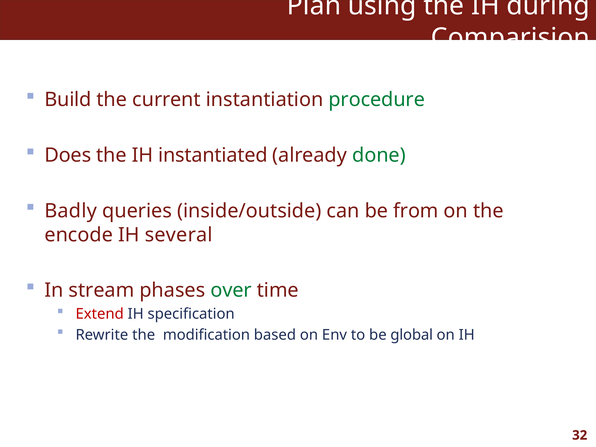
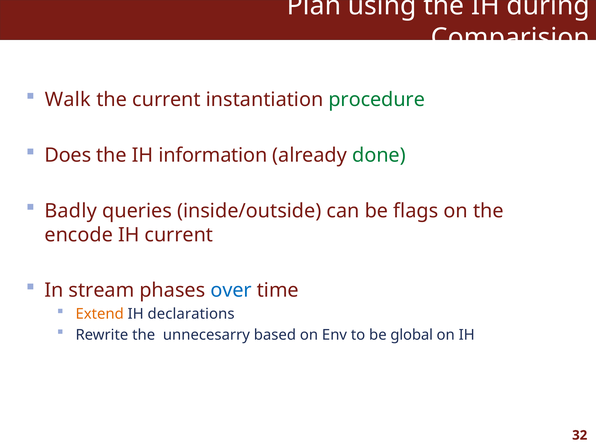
Build: Build -> Walk (68, 100)
instantiated: instantiated -> information (213, 155)
from: from -> flags (416, 211)
IH several: several -> current (179, 235)
over colour: green -> blue (231, 290)
Extend colour: red -> orange (100, 314)
specification: specification -> declarations (191, 314)
modification: modification -> unnecesarry (206, 335)
